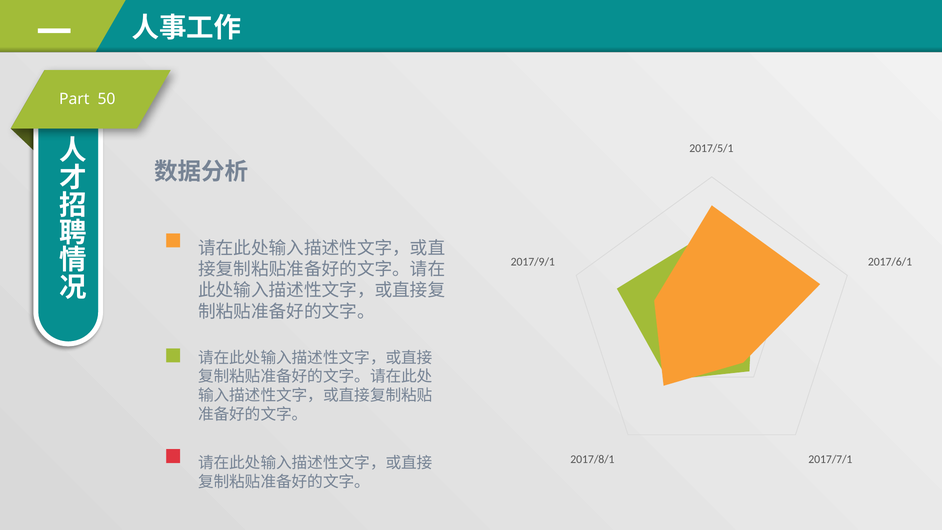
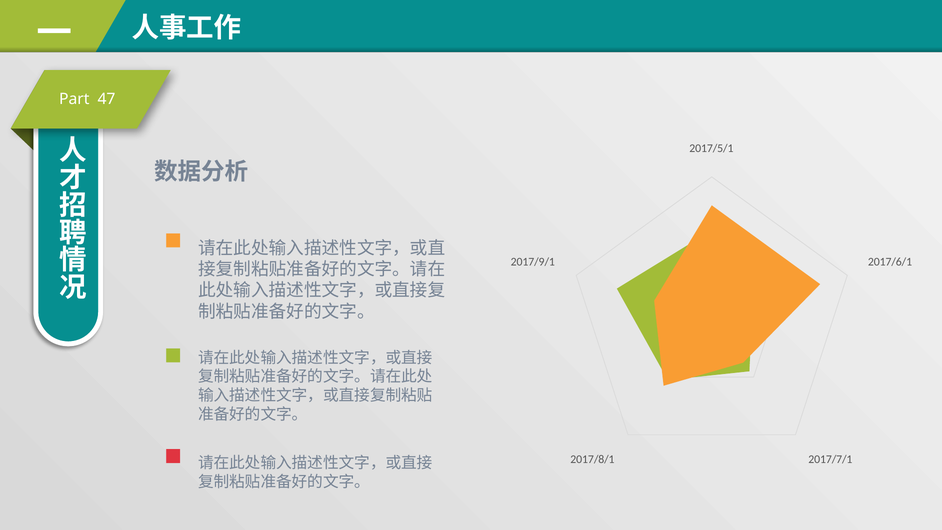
50: 50 -> 47 (106, 99)
